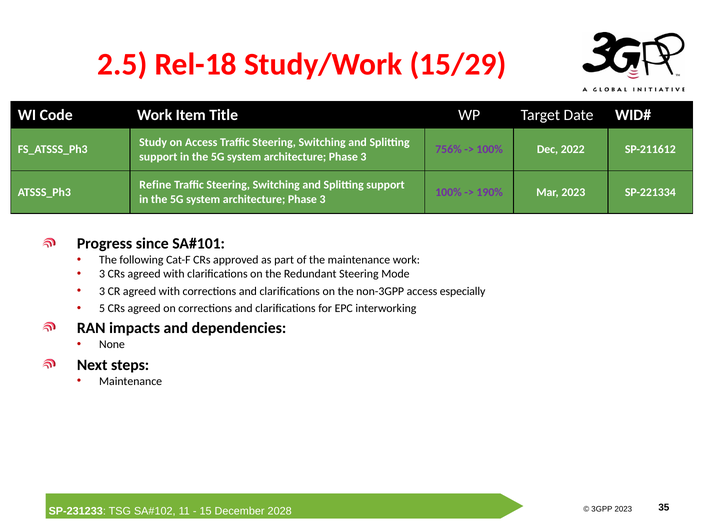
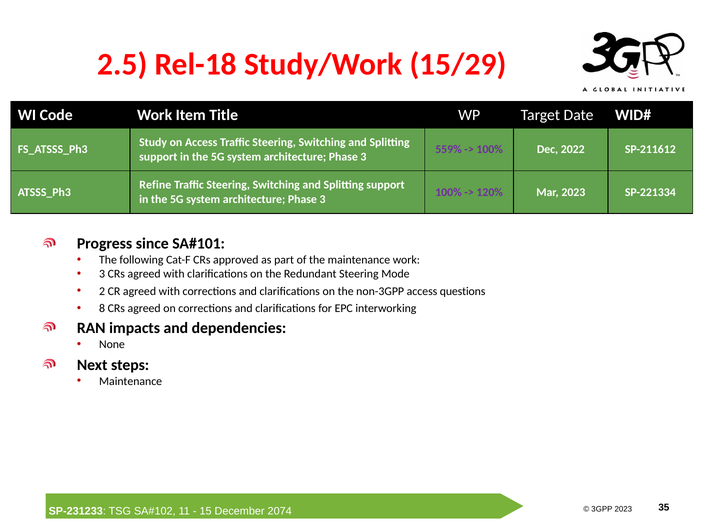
756%: 756% -> 559% (449, 149)
190%: 190% -> 120% (490, 192)
3: 3 -> 2 (102, 291)
especially: especially -> questions (463, 291)
5: 5 -> 8 (102, 308)
2028: 2028 -> 2074 (280, 511)
